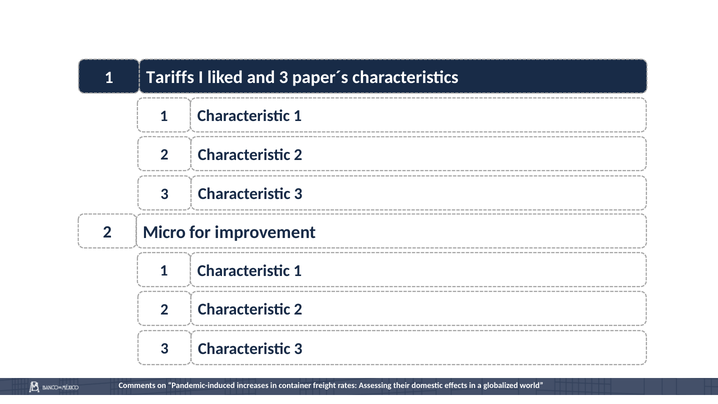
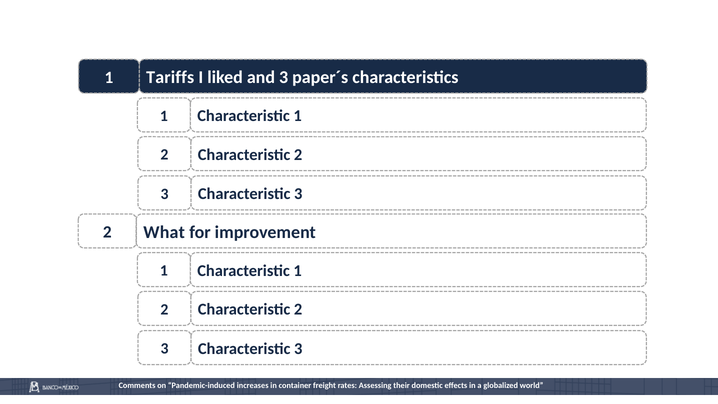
Micro: Micro -> What (164, 232)
